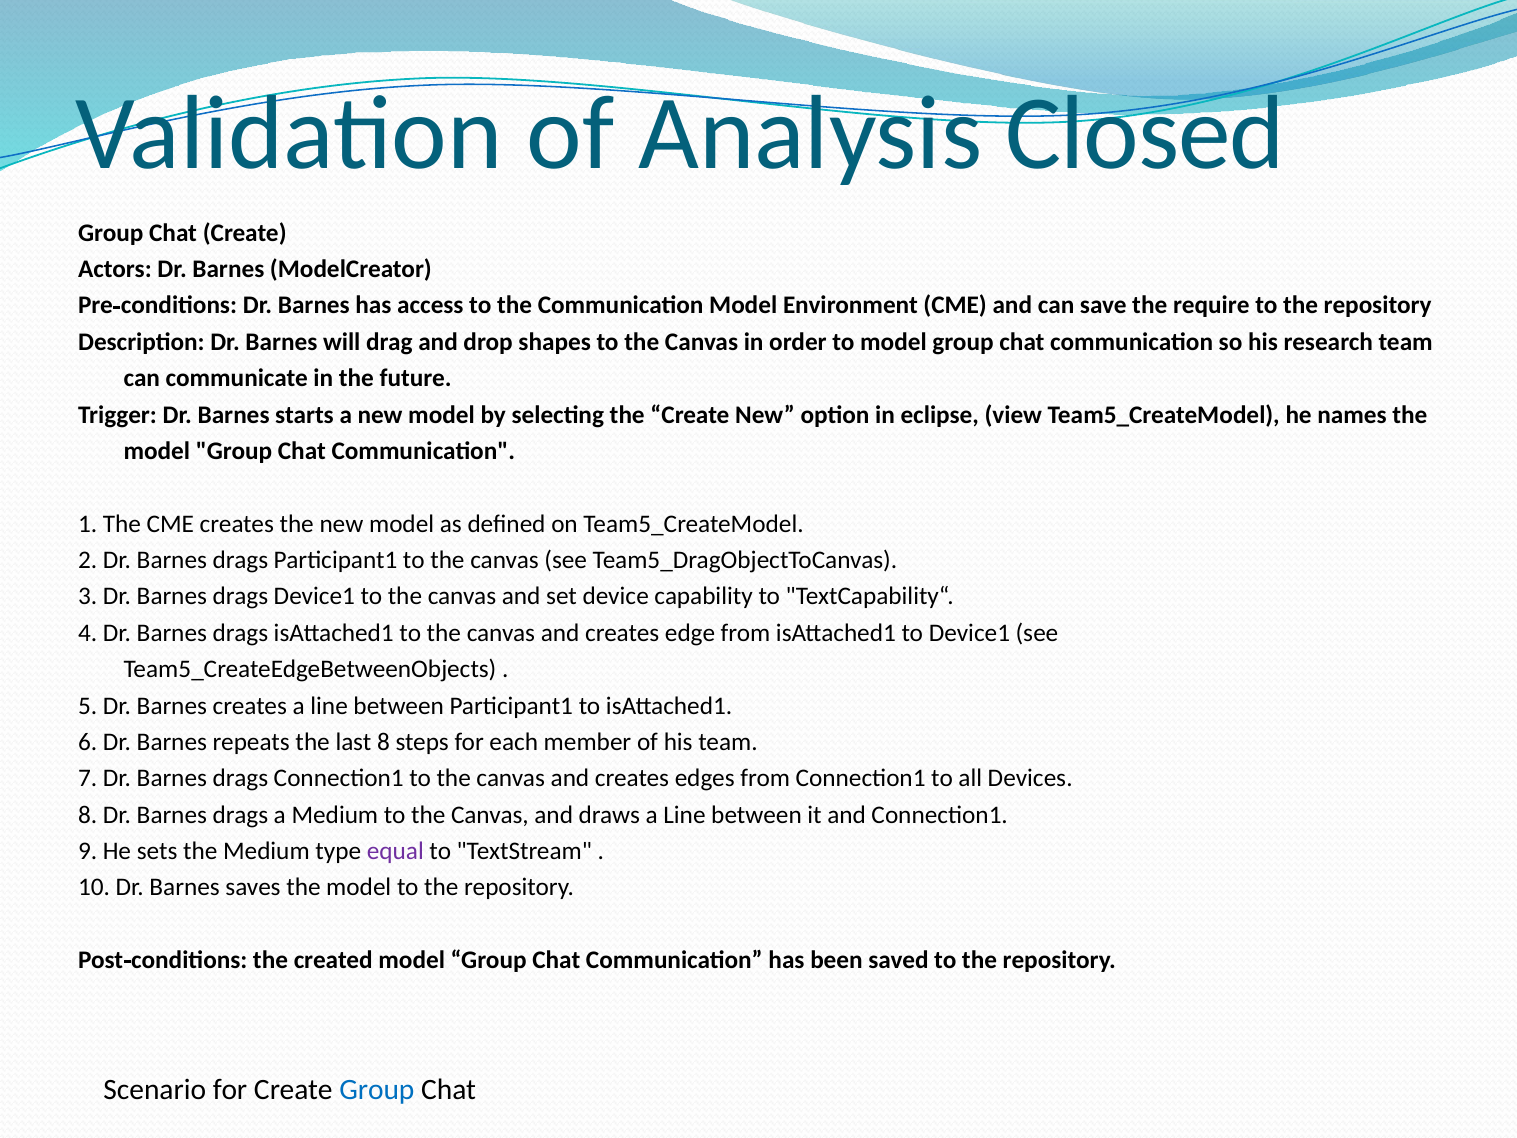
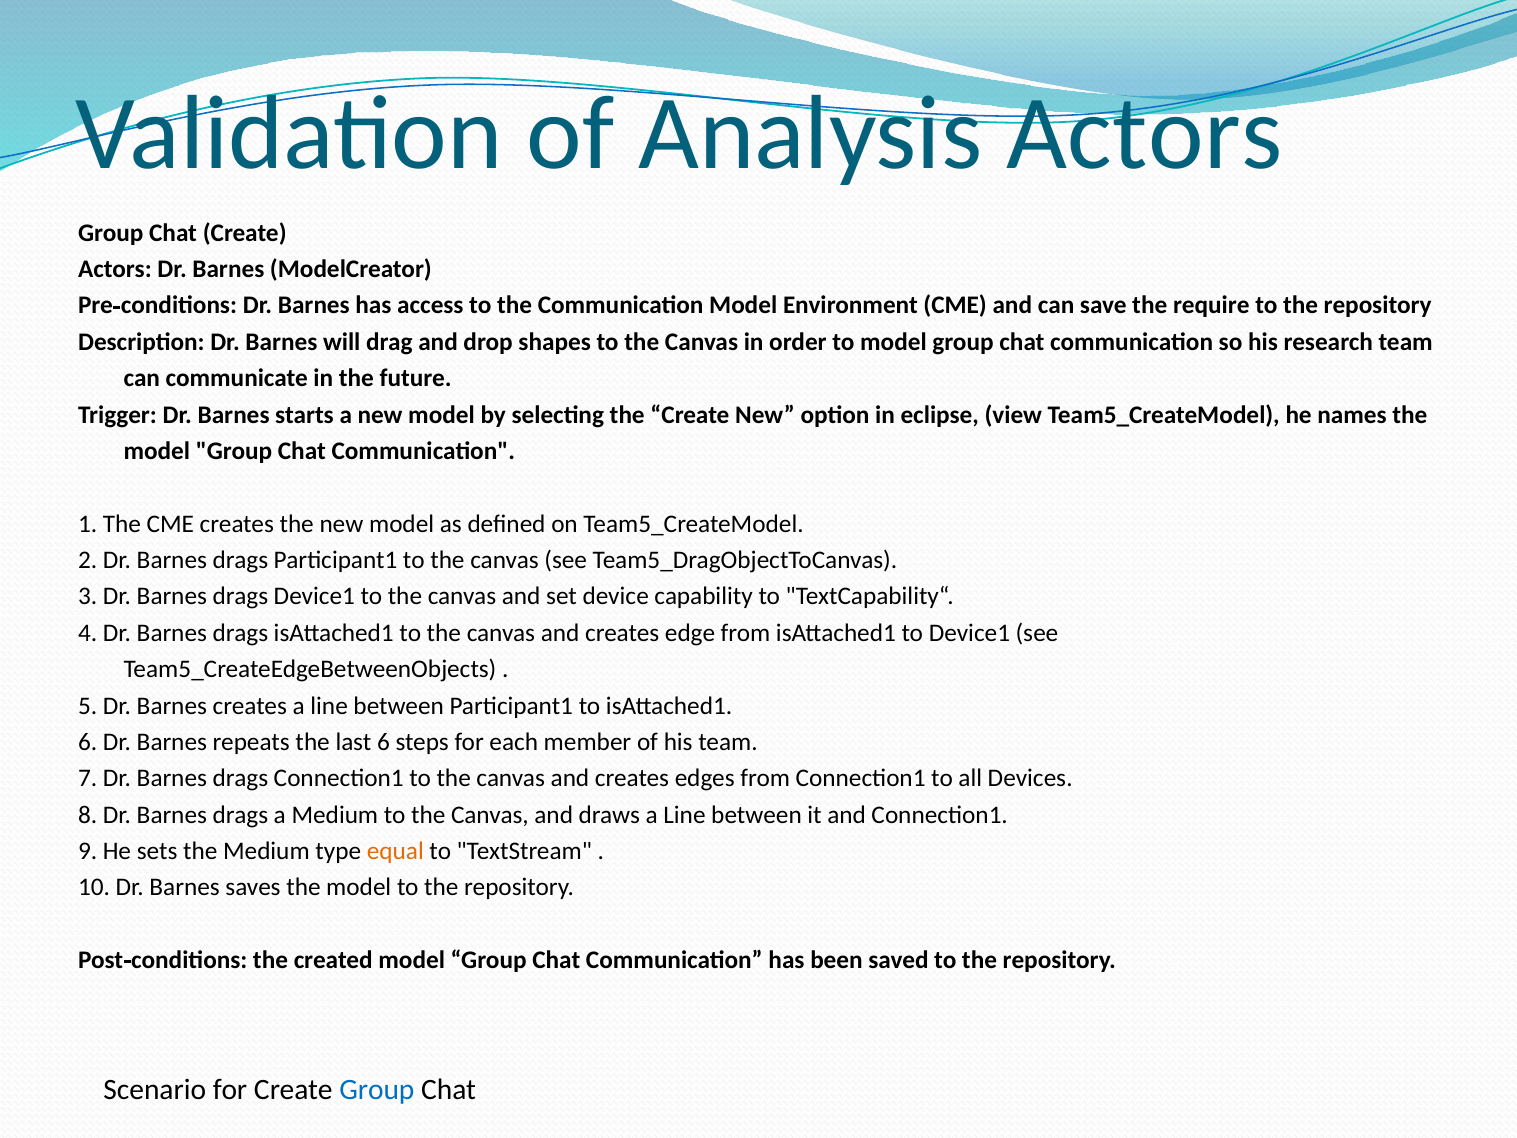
Analysis Closed: Closed -> Actors (1145, 134)
last 8: 8 -> 6 (384, 742)
equal colour: purple -> orange (395, 851)
